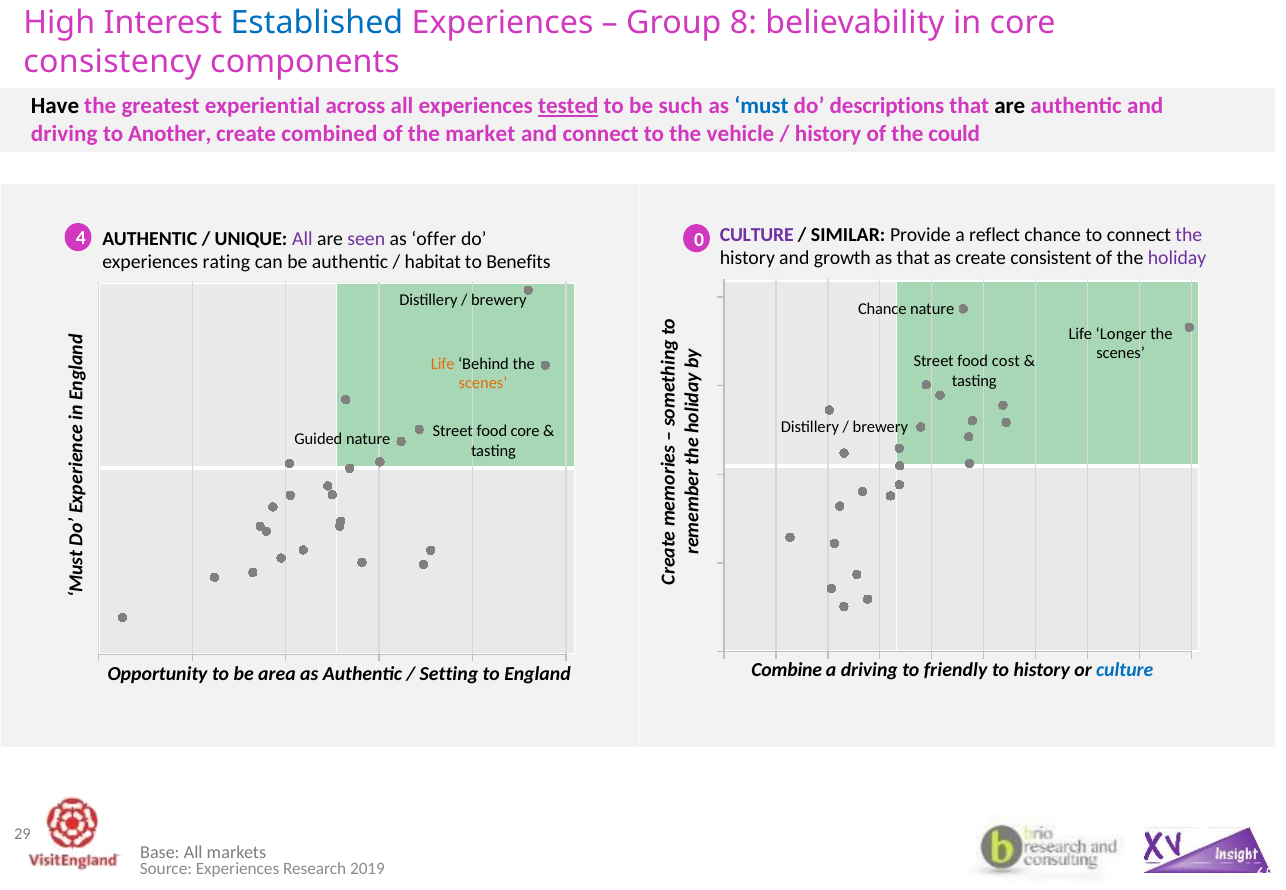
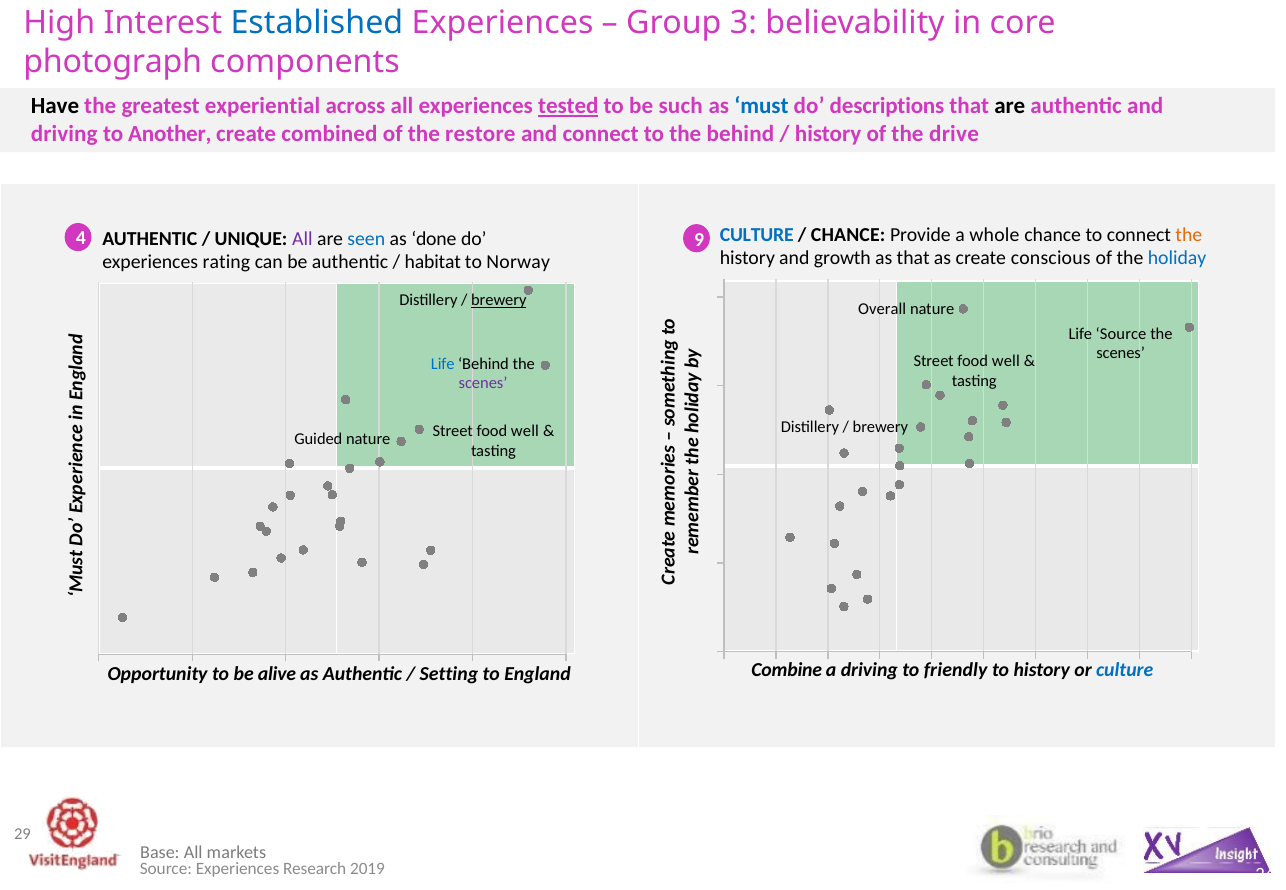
8: 8 -> 3 (743, 23)
consistency: consistency -> photograph (113, 62)
market: market -> restore (480, 134)
the vehicle: vehicle -> behind (740, 134)
could: could -> drive (954, 134)
CULTURE colour: purple -> blue (757, 235)
SIMILAR: SIMILAR -> CHANCE (848, 235)
reflect: reflect -> whole (994, 235)
the colour: purple -> orange (1189, 235)
0: 0 -> 9 (699, 240)
seen colour: purple -> blue (366, 239)
offer: offer -> done (434, 239)
consistent: consistent -> conscious (1051, 258)
holiday colour: purple -> blue (1177, 258)
Benefits: Benefits -> Norway (518, 262)
brewery underline: none -> present (499, 300)
Chance: Chance -> Overall (882, 309)
Life Longer: Longer -> Source (1121, 334)
cost: cost -> well (1006, 362)
Life colour: orange -> blue (443, 364)
scenes colour: orange -> purple (483, 384)
core: core -> well (525, 431)
area: area -> alive (277, 674)
65: 65 -> 24 (1265, 875)
